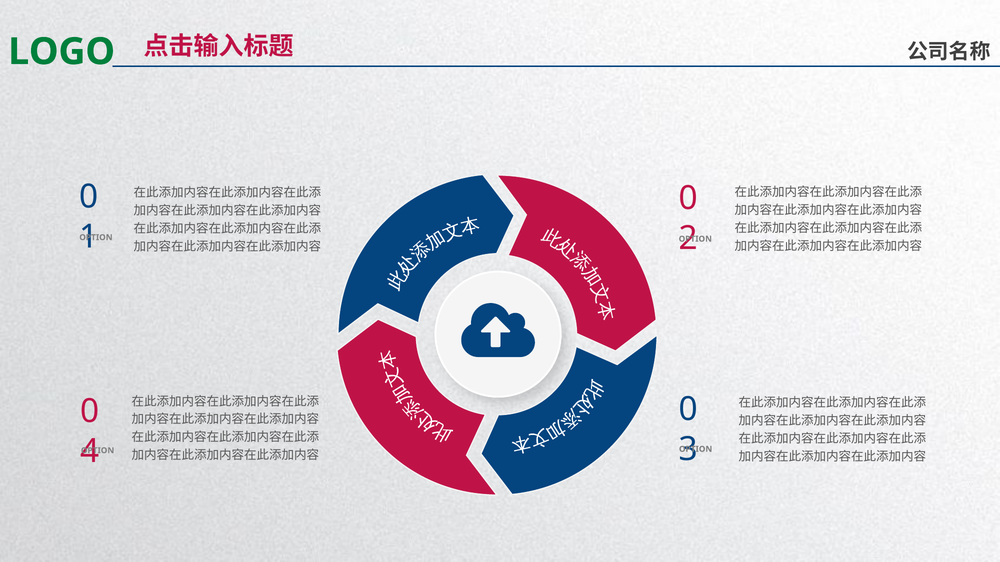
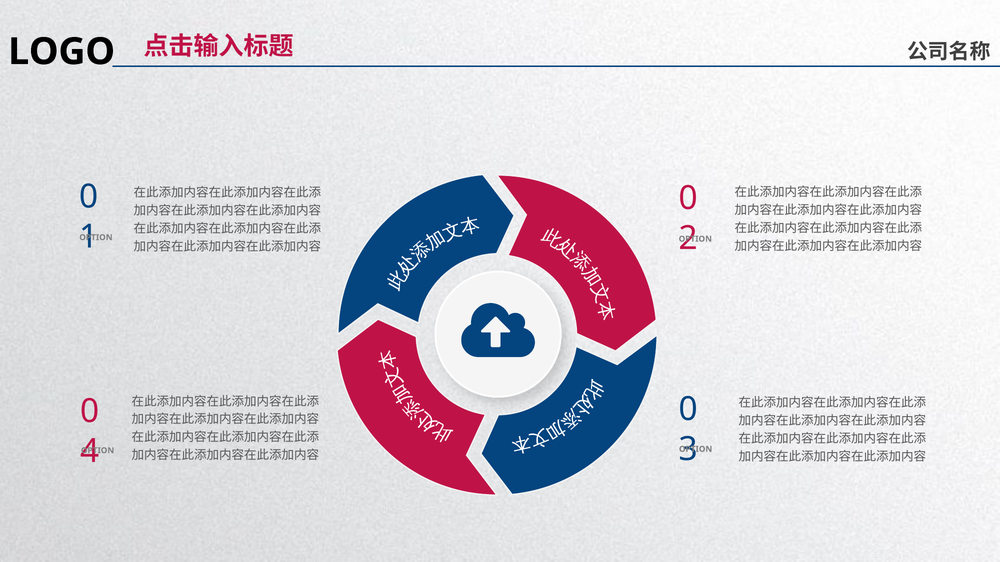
LOGO colour: green -> black (62, 52)
